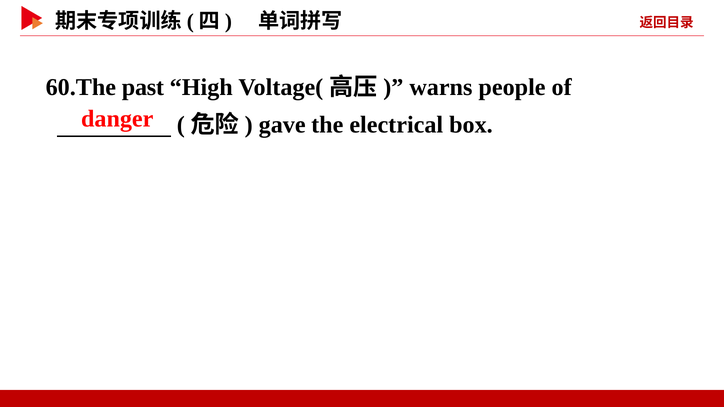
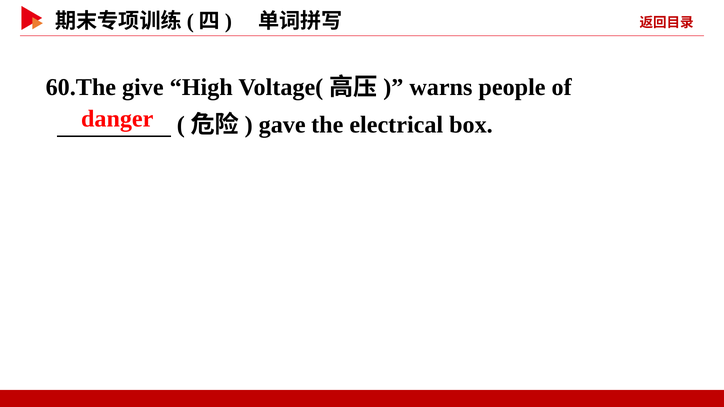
past: past -> give (143, 87)
